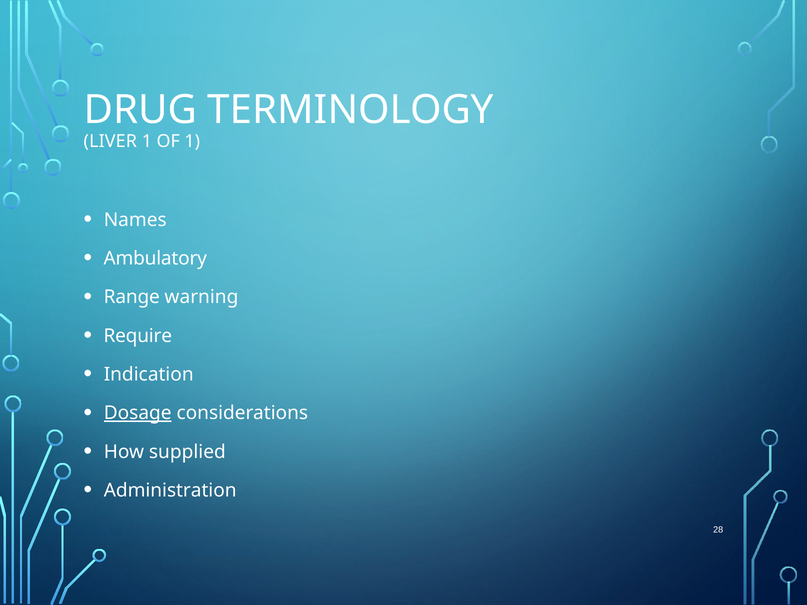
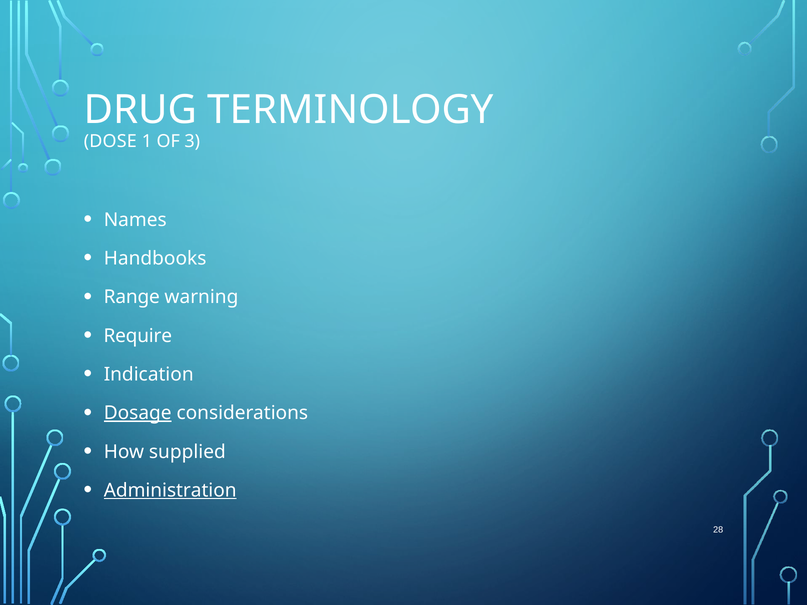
LIVER: LIVER -> DOSE (110, 141)
OF 1: 1 -> 3 (192, 141)
Ambulatory: Ambulatory -> Handbooks (155, 259)
Administration underline: none -> present (170, 491)
